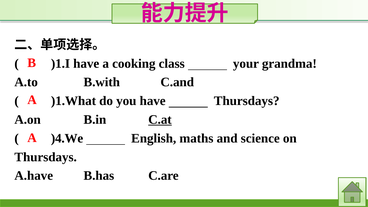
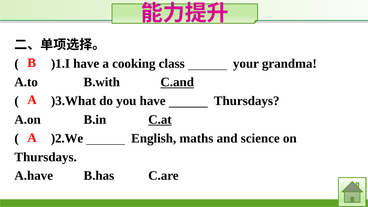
C.and underline: none -> present (177, 82)
)1.What: )1.What -> )3.What (73, 101)
)4.We: )4.We -> )2.We (67, 138)
